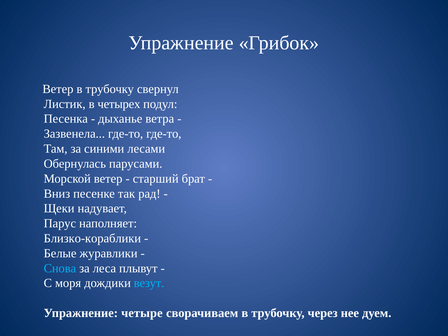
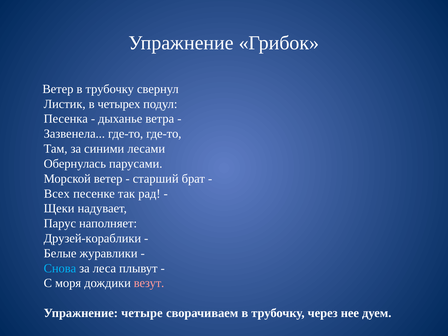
Вниз: Вниз -> Всех (57, 194)
Близко-кораблики: Близко-кораблики -> Друзей-кораблики (92, 238)
везут colour: light blue -> pink (149, 283)
